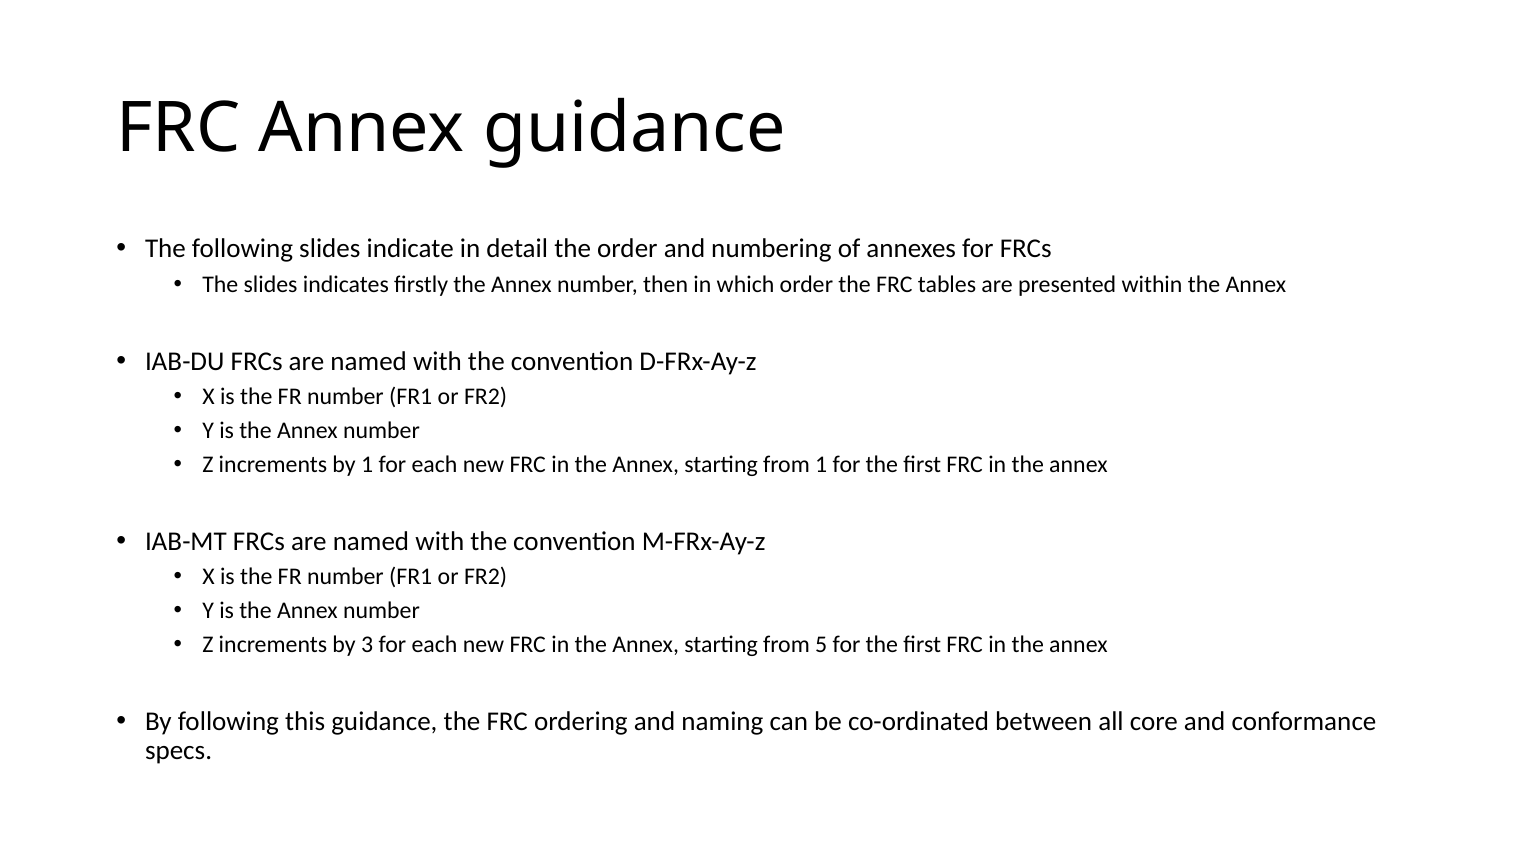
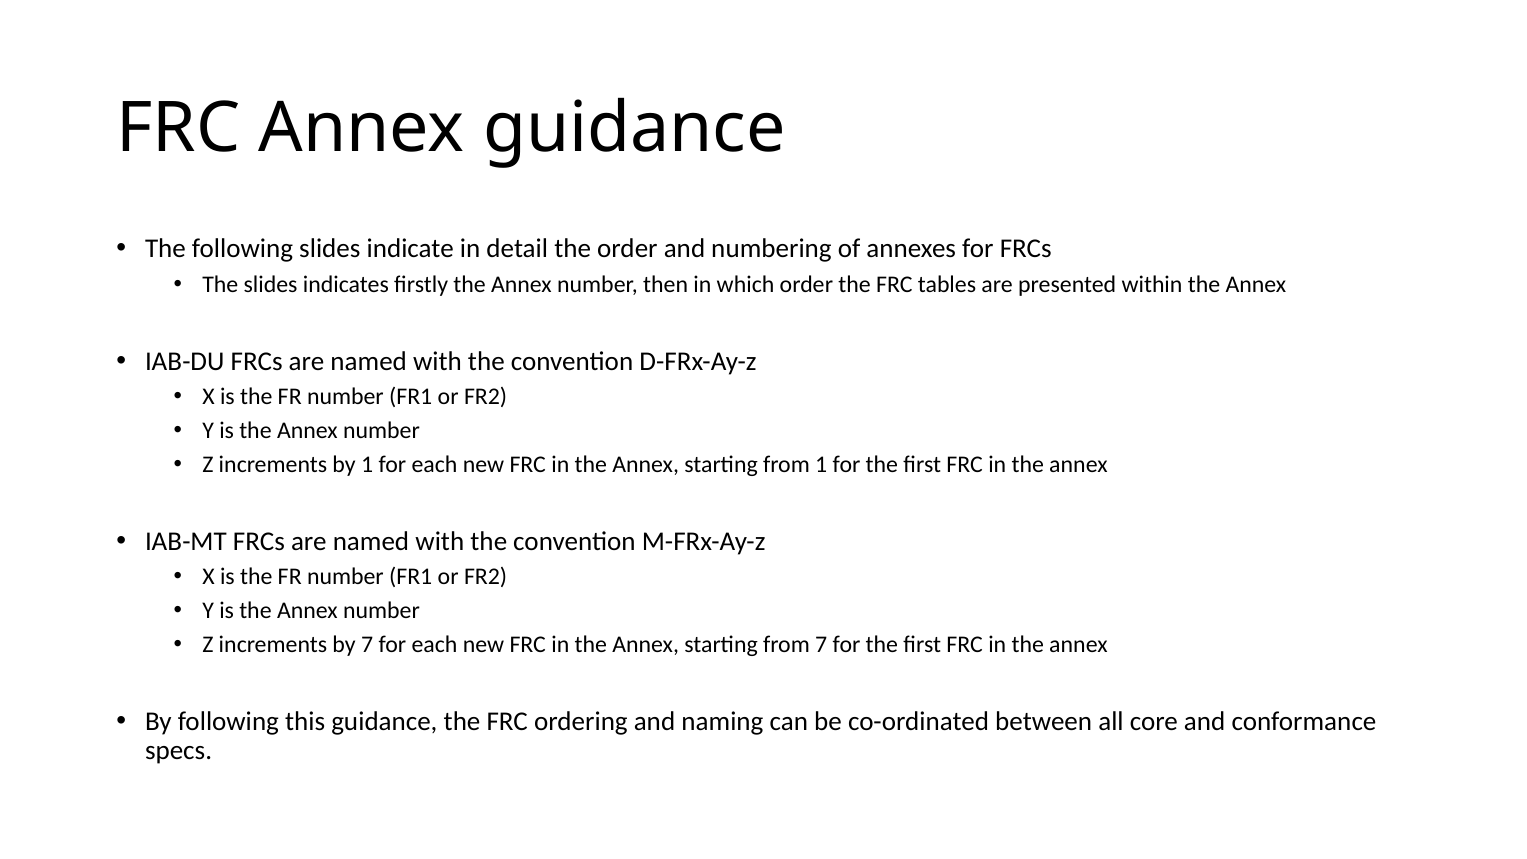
by 3: 3 -> 7 (367, 644)
from 5: 5 -> 7 (821, 644)
